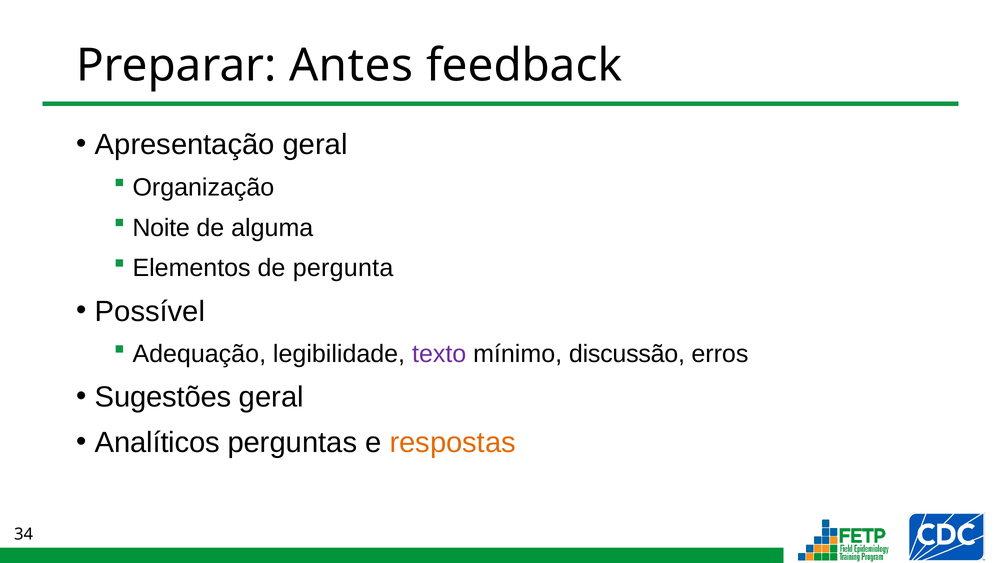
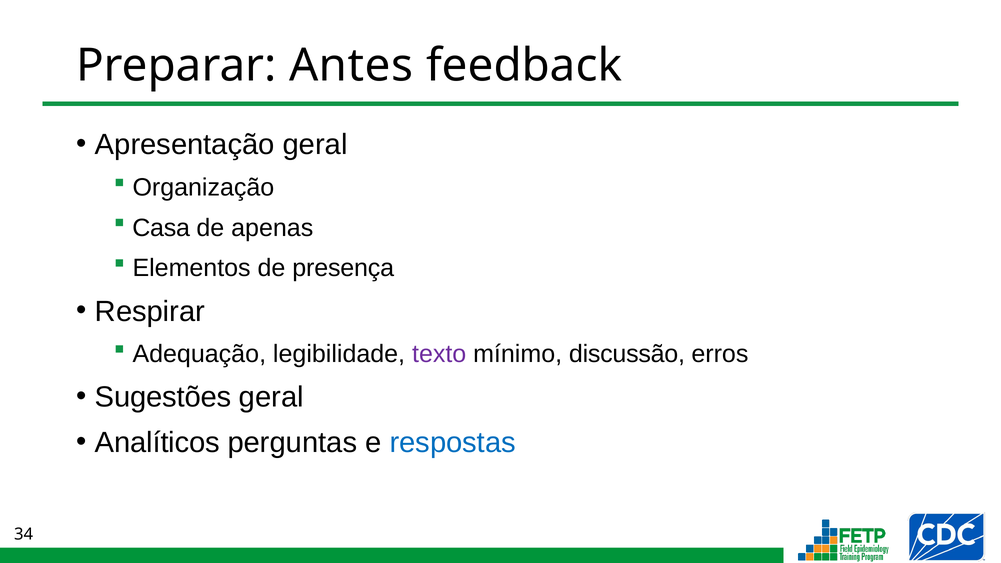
Noite: Noite -> Casa (161, 228)
alguma: alguma -> apenas (272, 228)
pergunta: pergunta -> presença (343, 268)
Possível: Possível -> Respirar (150, 311)
respostas colour: orange -> blue (453, 443)
